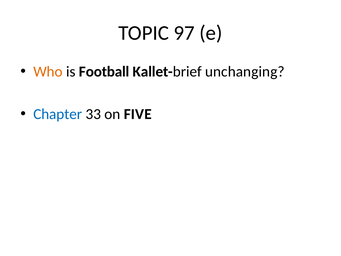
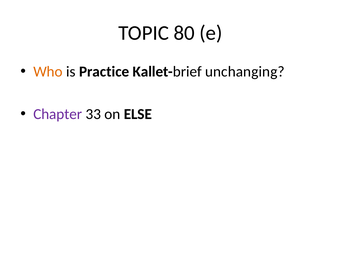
97: 97 -> 80 (184, 33)
Football: Football -> Practice (104, 72)
Chapter colour: blue -> purple (58, 114)
FIVE: FIVE -> ELSE (138, 114)
